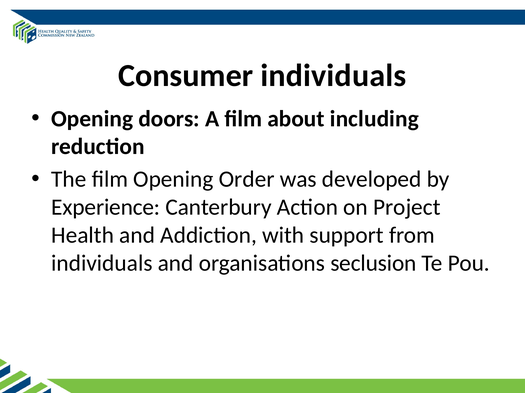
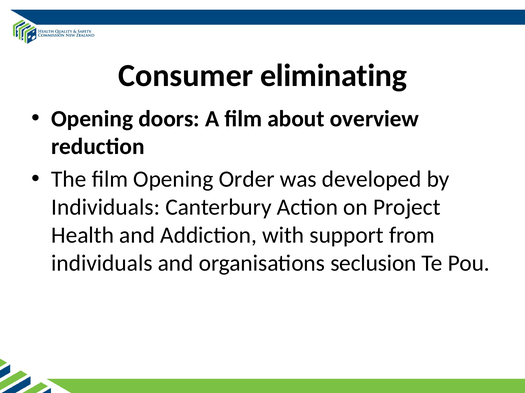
Consumer individuals: individuals -> eliminating (334, 76)
including: including -> overview (374, 119)
Experience: Experience -> Individuals (106, 208)
